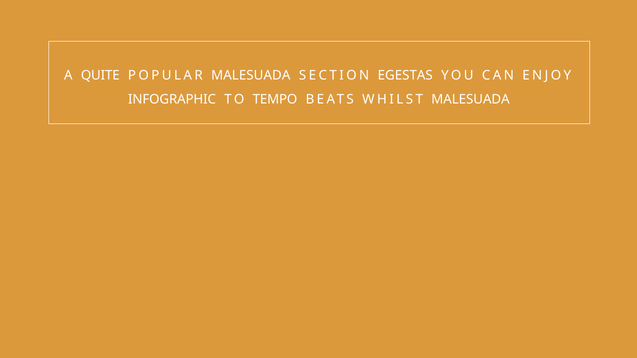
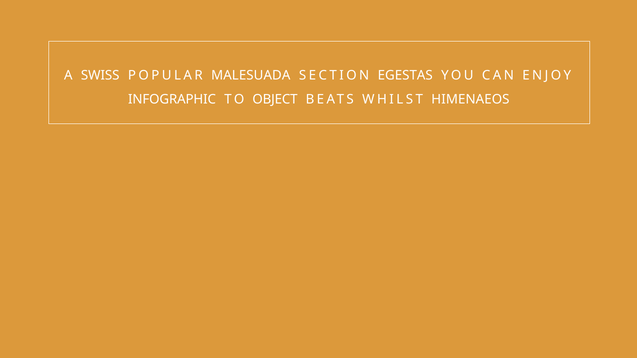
QUITE: QUITE -> SWISS (100, 76)
TEMPO: TEMPO -> OBJECT (275, 99)
WHILST MALESUADA: MALESUADA -> HIMENAEOS (470, 99)
